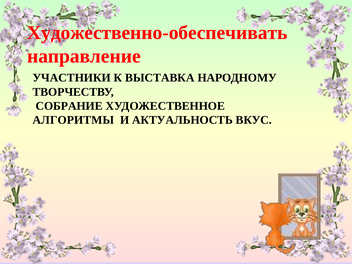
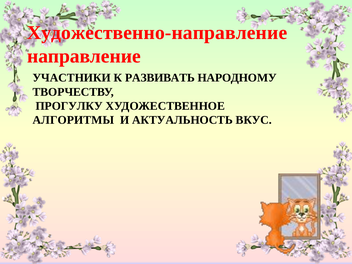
Художественно-обеспечивать: Художественно-обеспечивать -> Художественно-направление (157, 33)
ВЫСТАВКА: ВЫСТАВКА -> РАЗВИВАТЬ (160, 78)
СОБРАНИЕ: СОБРАНИЕ -> ПРОГУЛКУ (69, 106)
